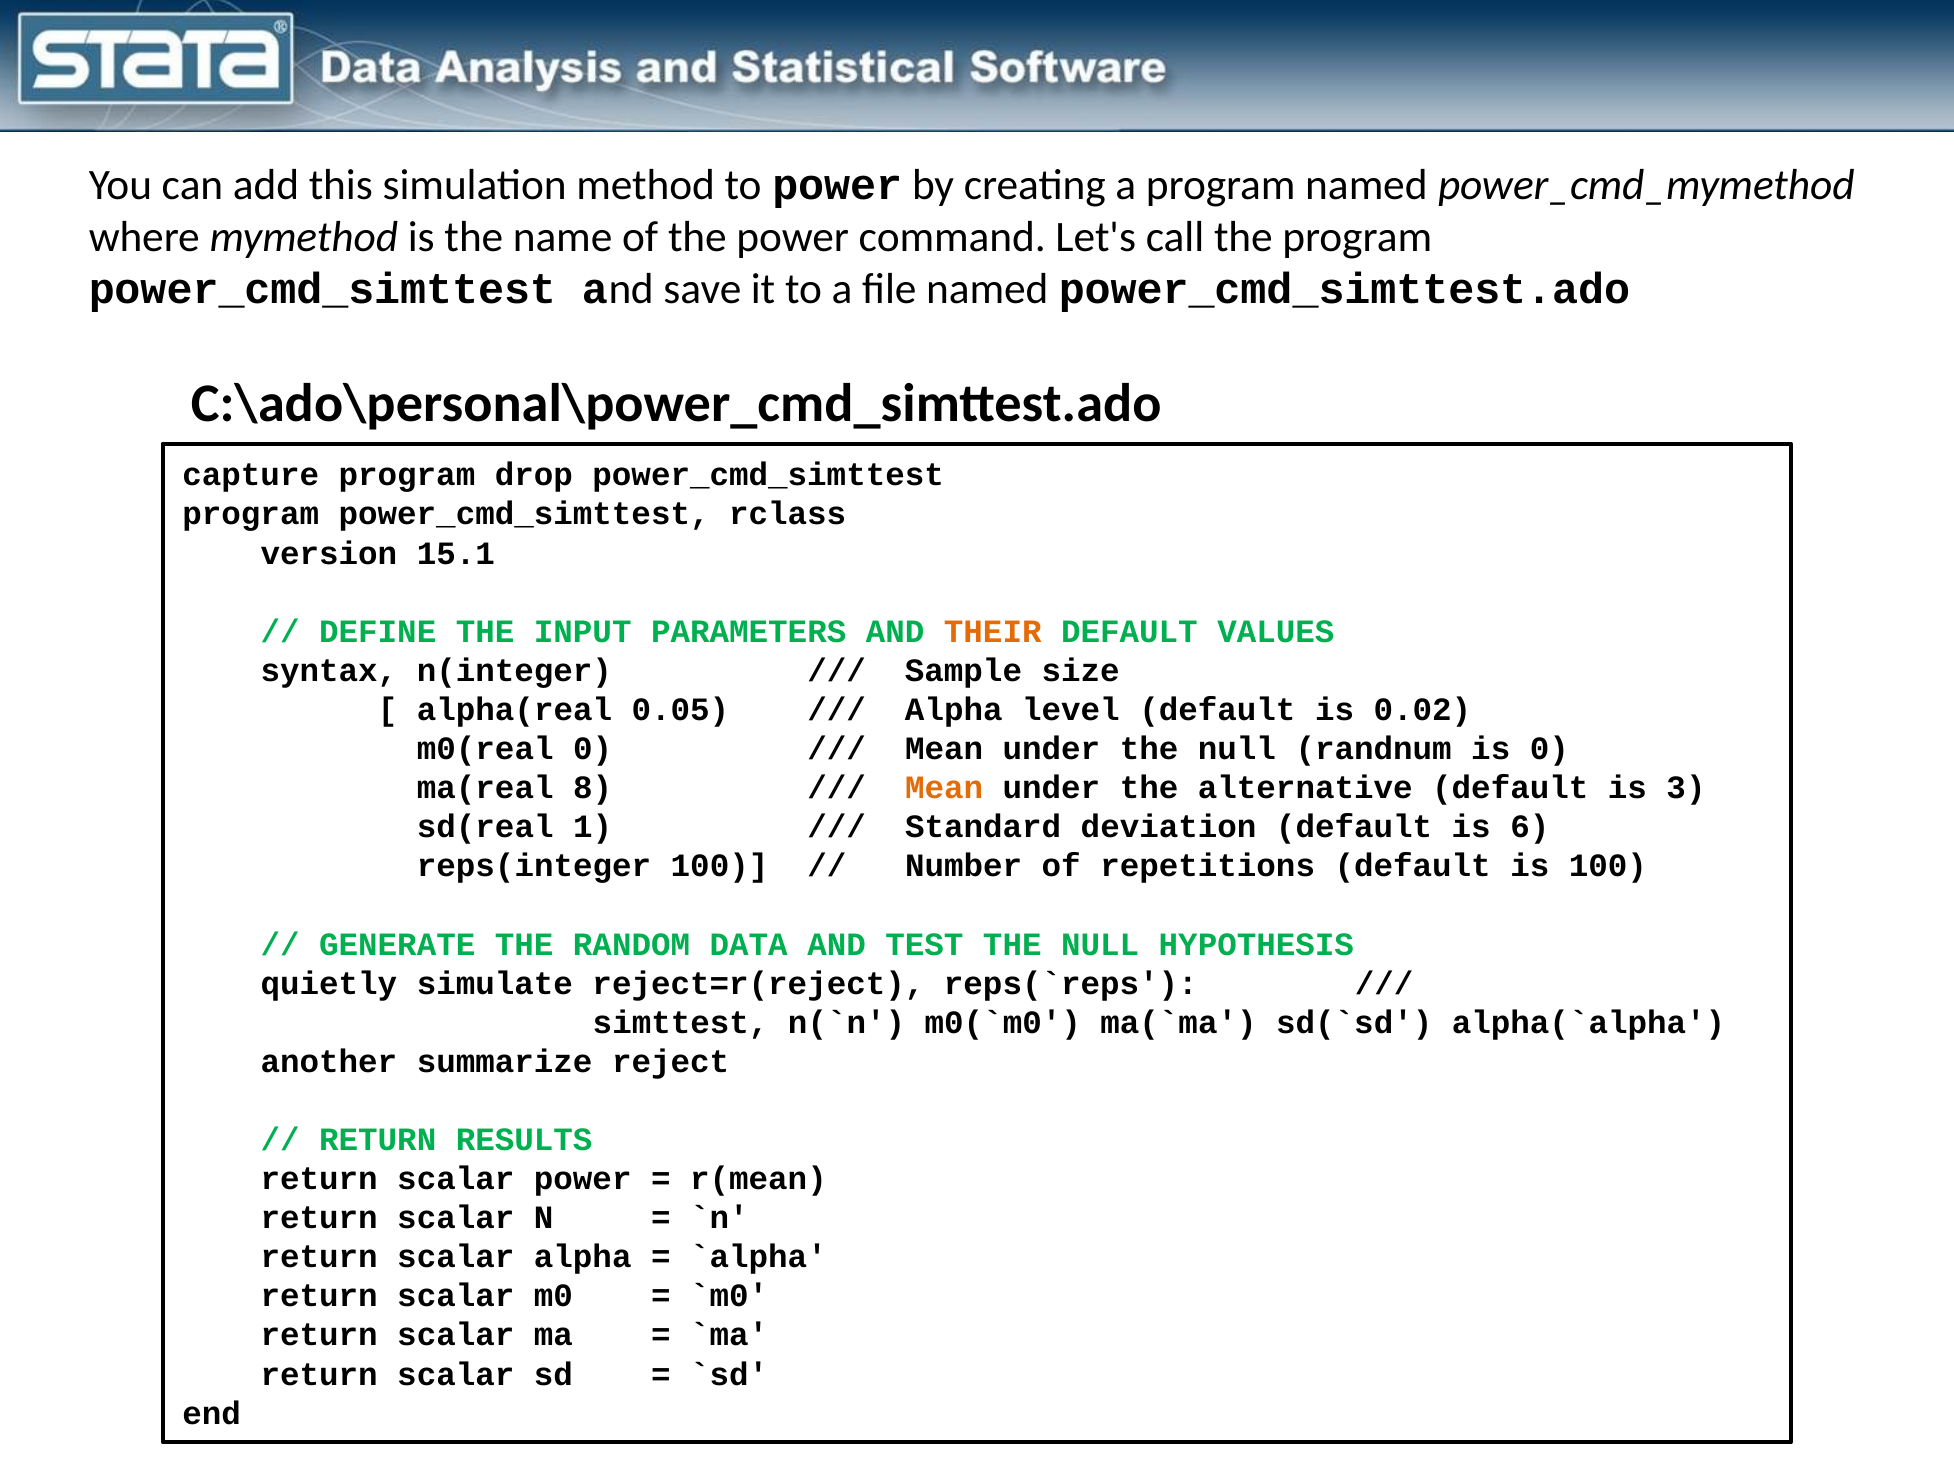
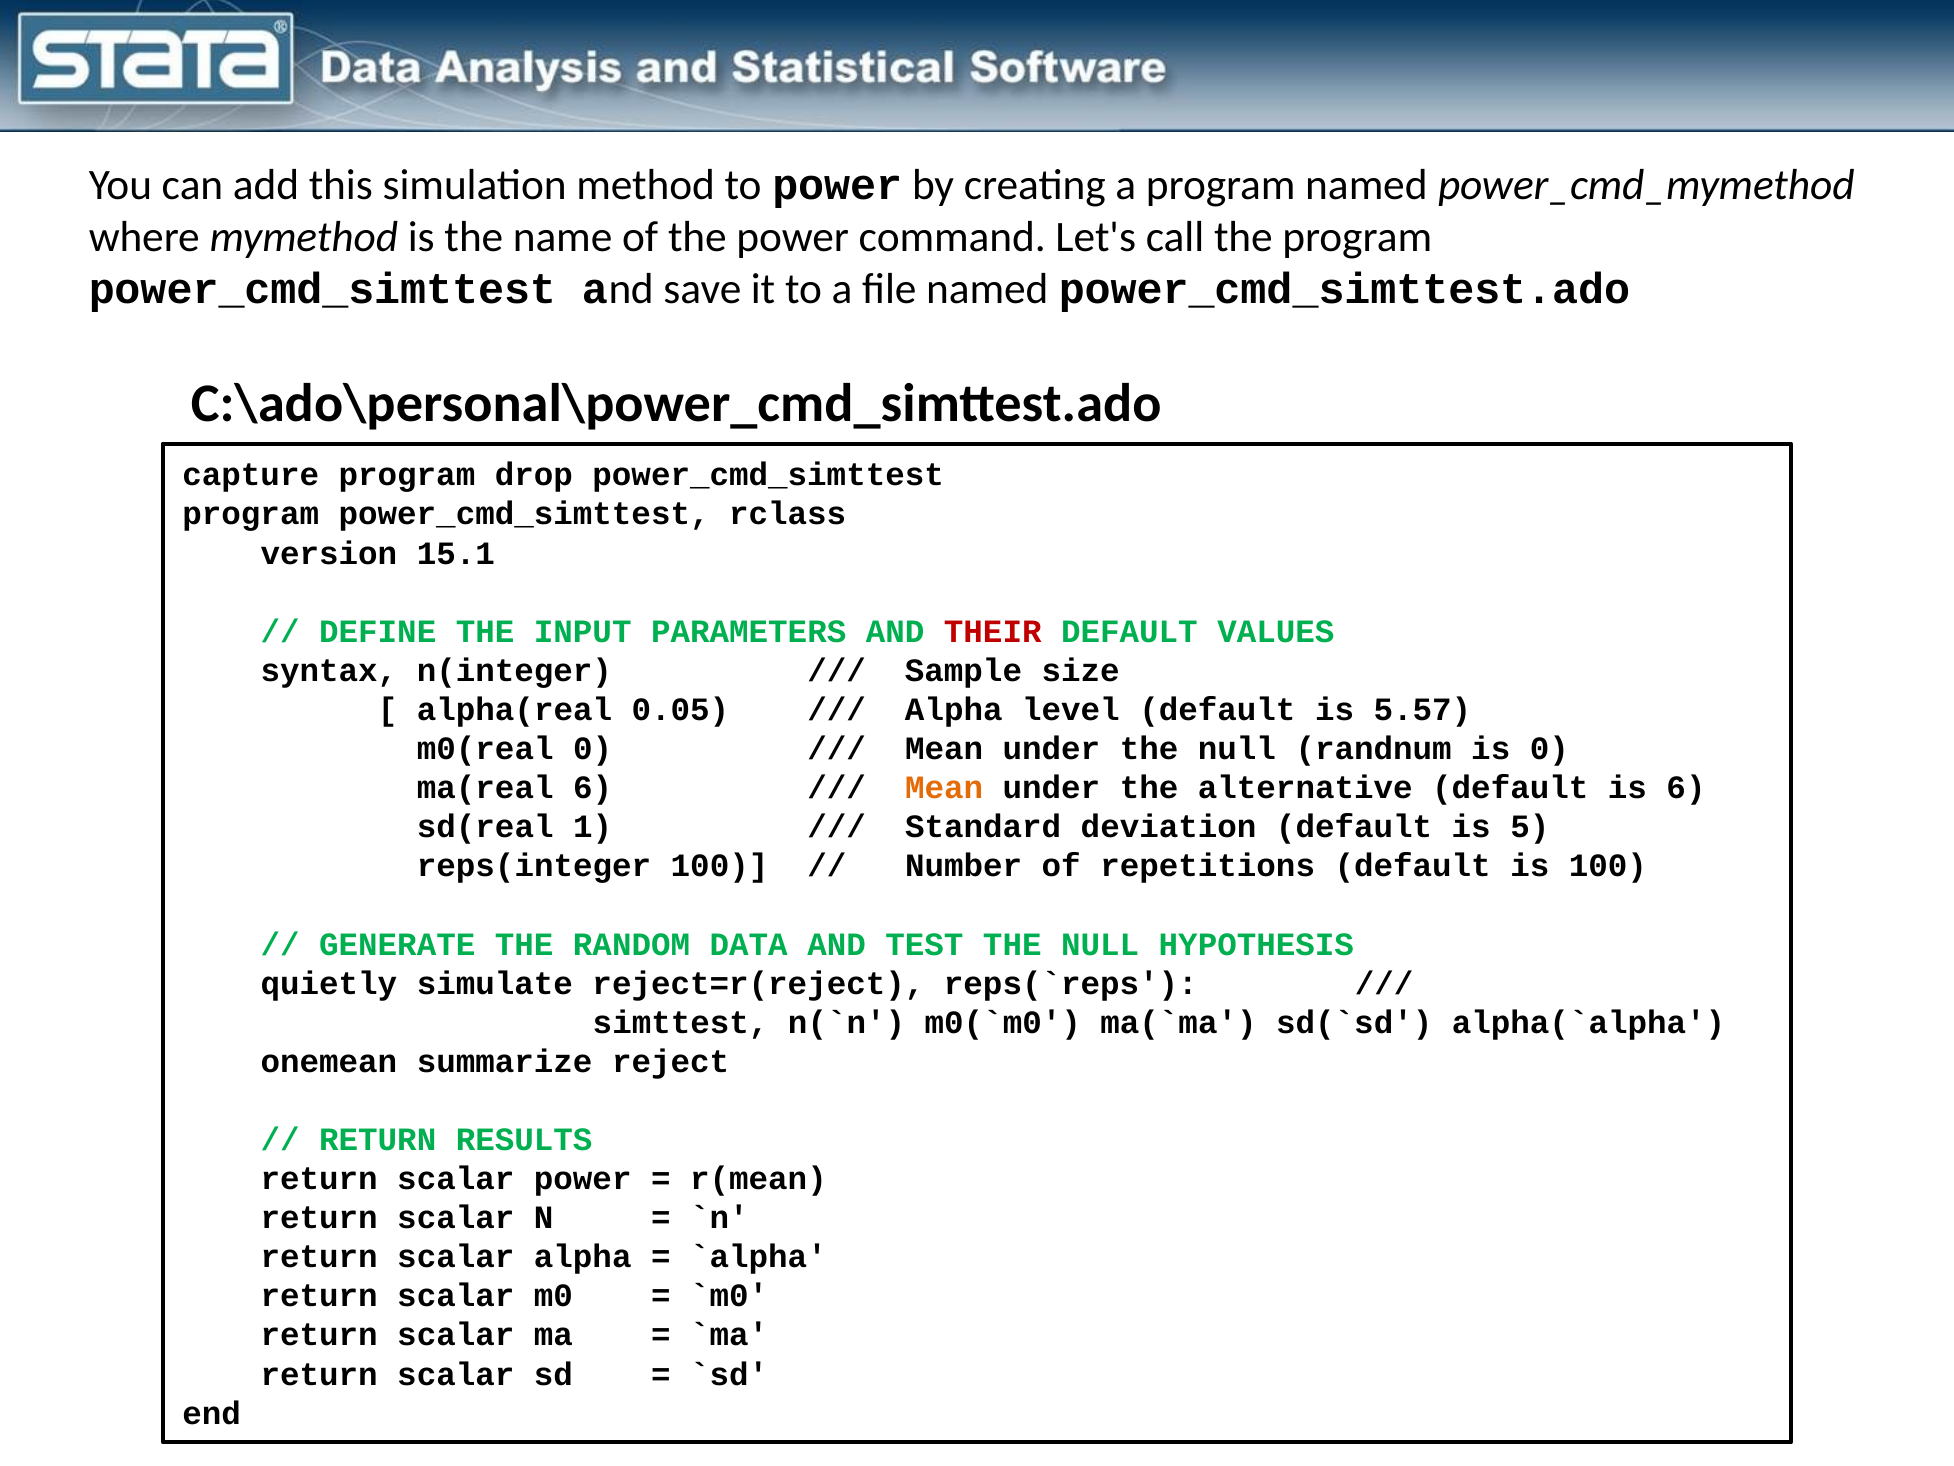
THEIR colour: orange -> red (993, 631)
0.02: 0.02 -> 5.57 (1422, 709)
ma(real 8: 8 -> 6 (593, 788)
is 3: 3 -> 6 (1686, 788)
6: 6 -> 5 (1530, 827)
another: another -> onemean (329, 1061)
